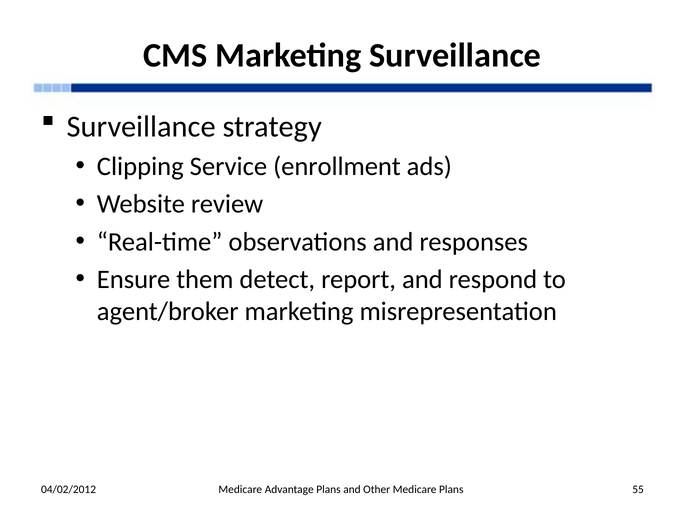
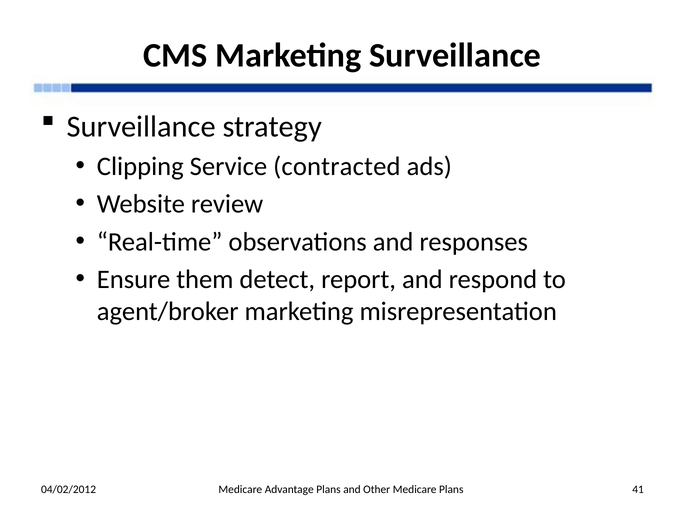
enrollment: enrollment -> contracted (337, 166)
55: 55 -> 41 (638, 489)
